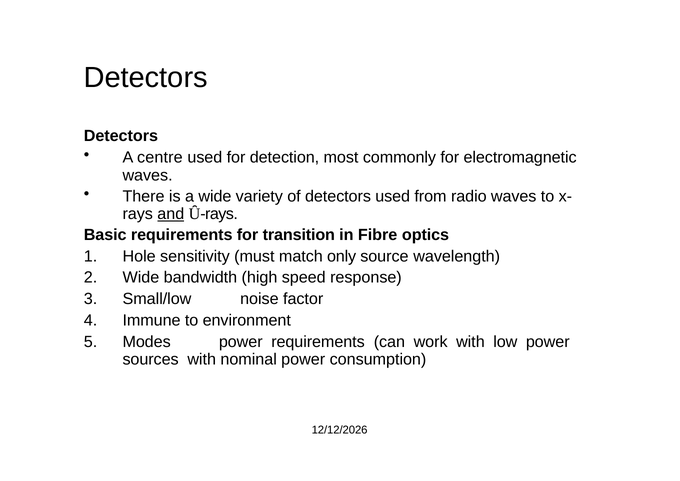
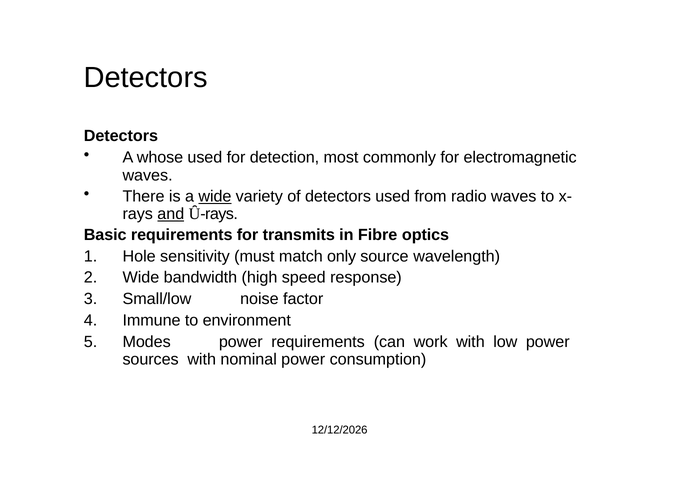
centre: centre -> whose (160, 158)
wide underline: none -> present (215, 196)
transition: transition -> transmits (299, 235)
